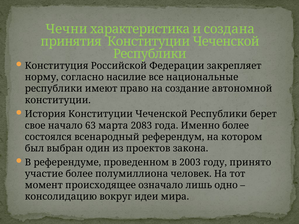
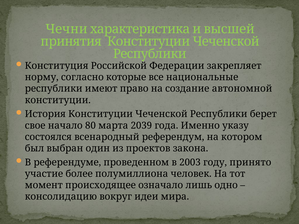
создана: создана -> высшей (229, 29)
насилие: насилие -> которые (126, 77)
63: 63 -> 80 (90, 126)
2083: 2083 -> 2039 (141, 126)
Именно более: более -> указу (235, 126)
